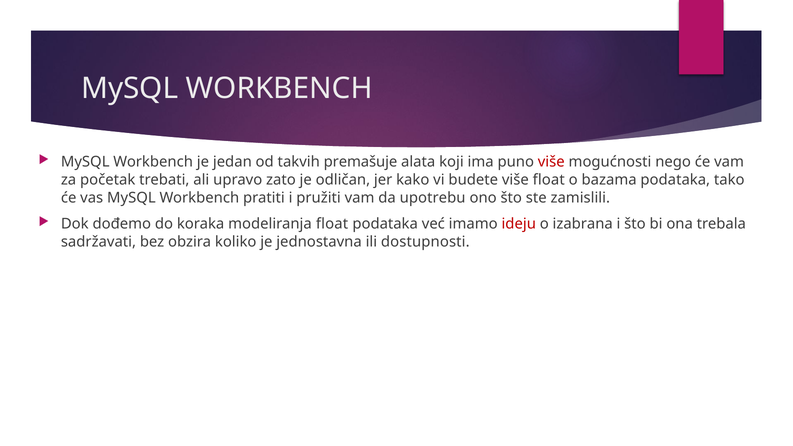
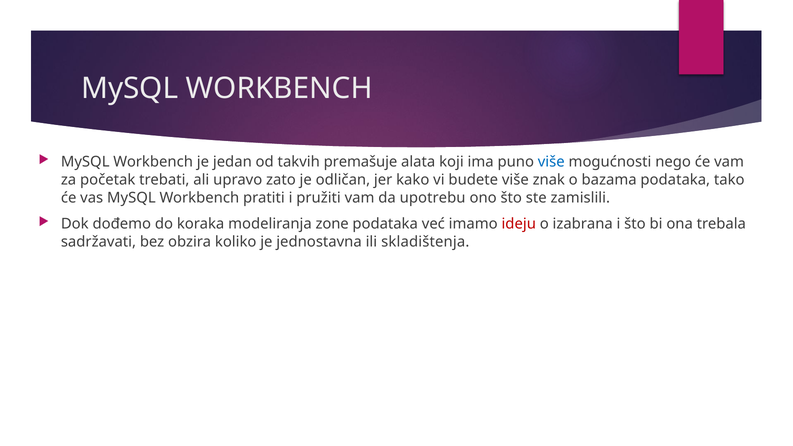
više colour: red -> blue (551, 162)
više float: float -> znak (549, 180)
modeliranja float: float -> zone (332, 224)
dostupnosti: dostupnosti -> skladištenja (425, 242)
